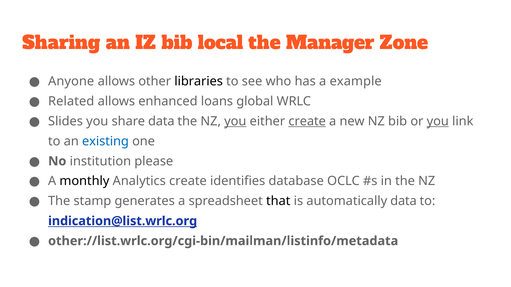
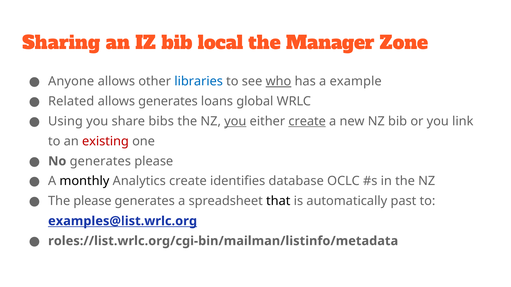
libraries colour: black -> blue (199, 82)
who underline: none -> present (278, 82)
allows enhanced: enhanced -> generates (168, 101)
Slides: Slides -> Using (65, 121)
share data: data -> bibs (161, 121)
you underline: present -> none (438, 121)
existing colour: blue -> red (105, 141)
No institution: institution -> generates (100, 161)
The stamp: stamp -> please (92, 201)
automatically data: data -> past (403, 201)
indication@list.wrlc.org: indication@list.wrlc.org -> examples@list.wrlc.org (123, 221)
other://list.wrlc.org/cgi-bin/mailman/listinfo/metadata: other://list.wrlc.org/cgi-bin/mailman/listinfo/metadata -> roles://list.wrlc.org/cgi-bin/mailman/listinfo/metadata (223, 241)
